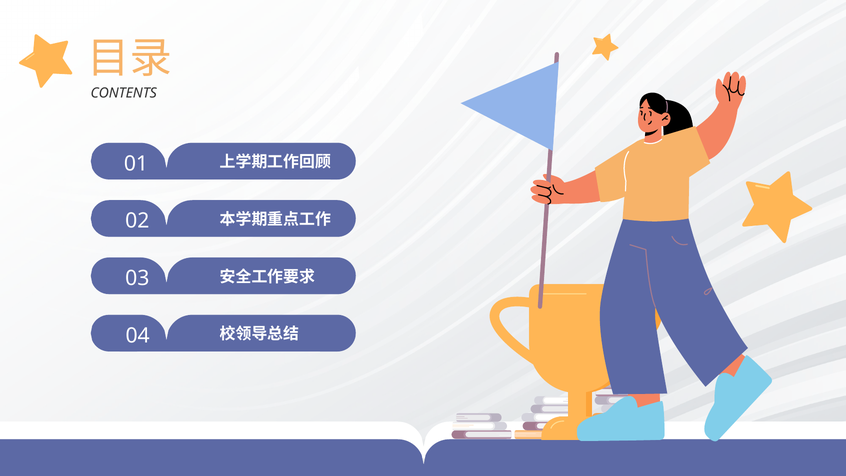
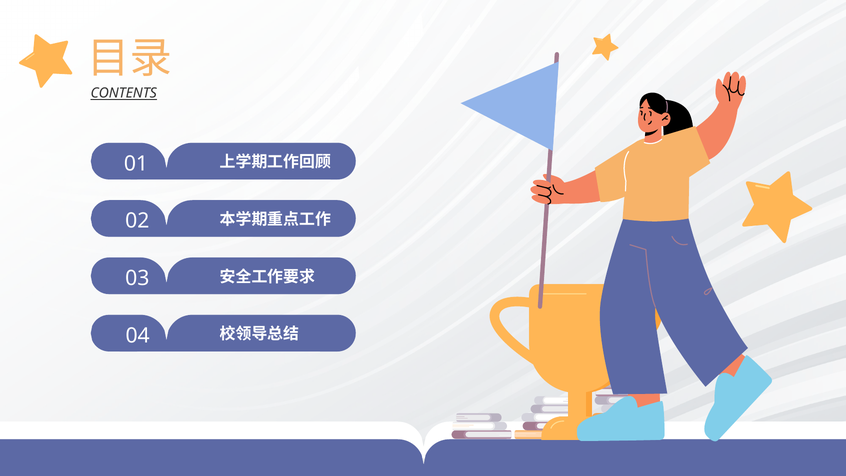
CONTENTS underline: none -> present (124, 93)
